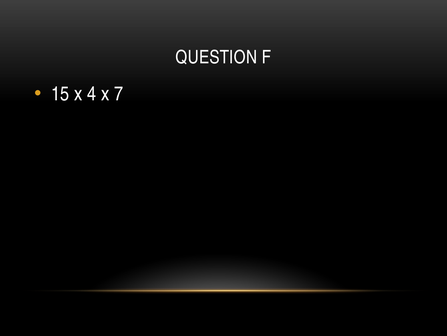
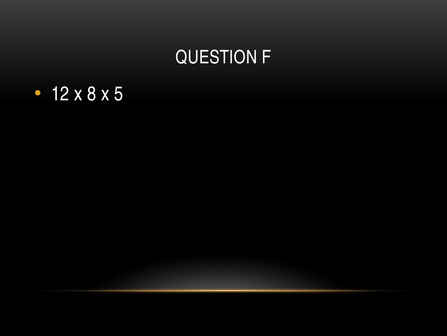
15: 15 -> 12 (60, 94)
4: 4 -> 8 (92, 94)
7: 7 -> 5 (119, 94)
